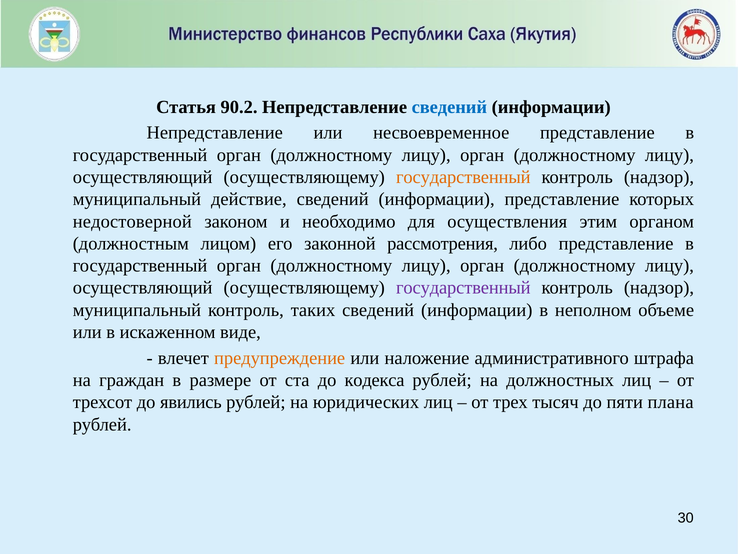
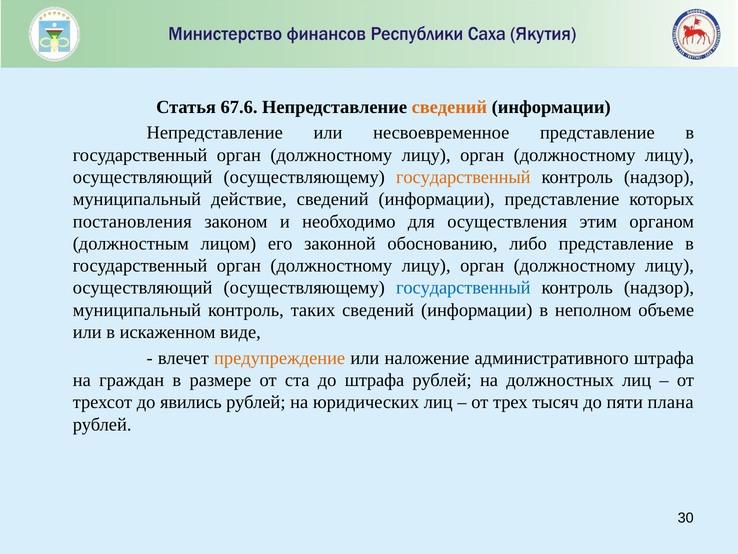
90.2: 90.2 -> 67.6 (239, 107)
сведений colour: blue -> orange (449, 107)
недостоверной: недостоверной -> постановления (132, 221)
рассмотрения: рассмотрения -> обоснованию (442, 243)
государственный colour: purple -> blue (463, 288)
до кодекса: кодекса -> штрафа (374, 380)
